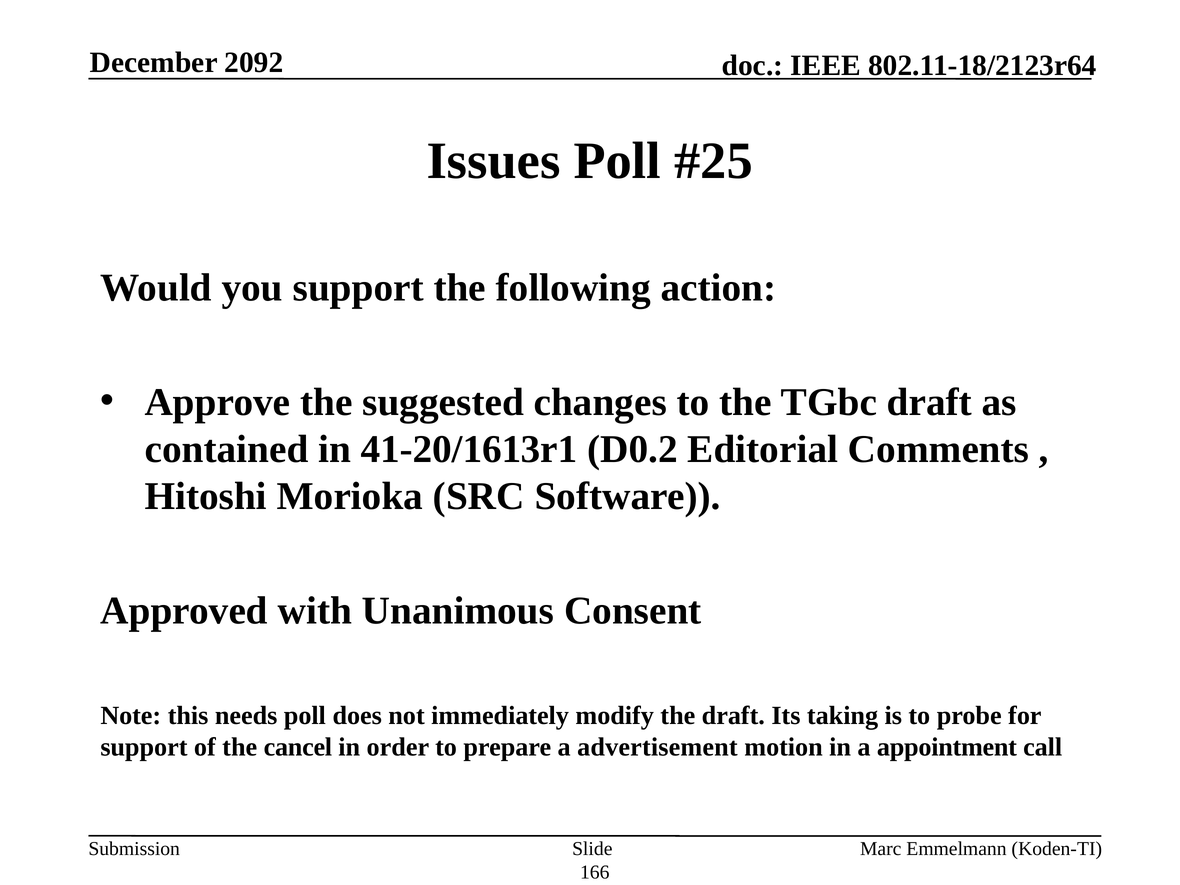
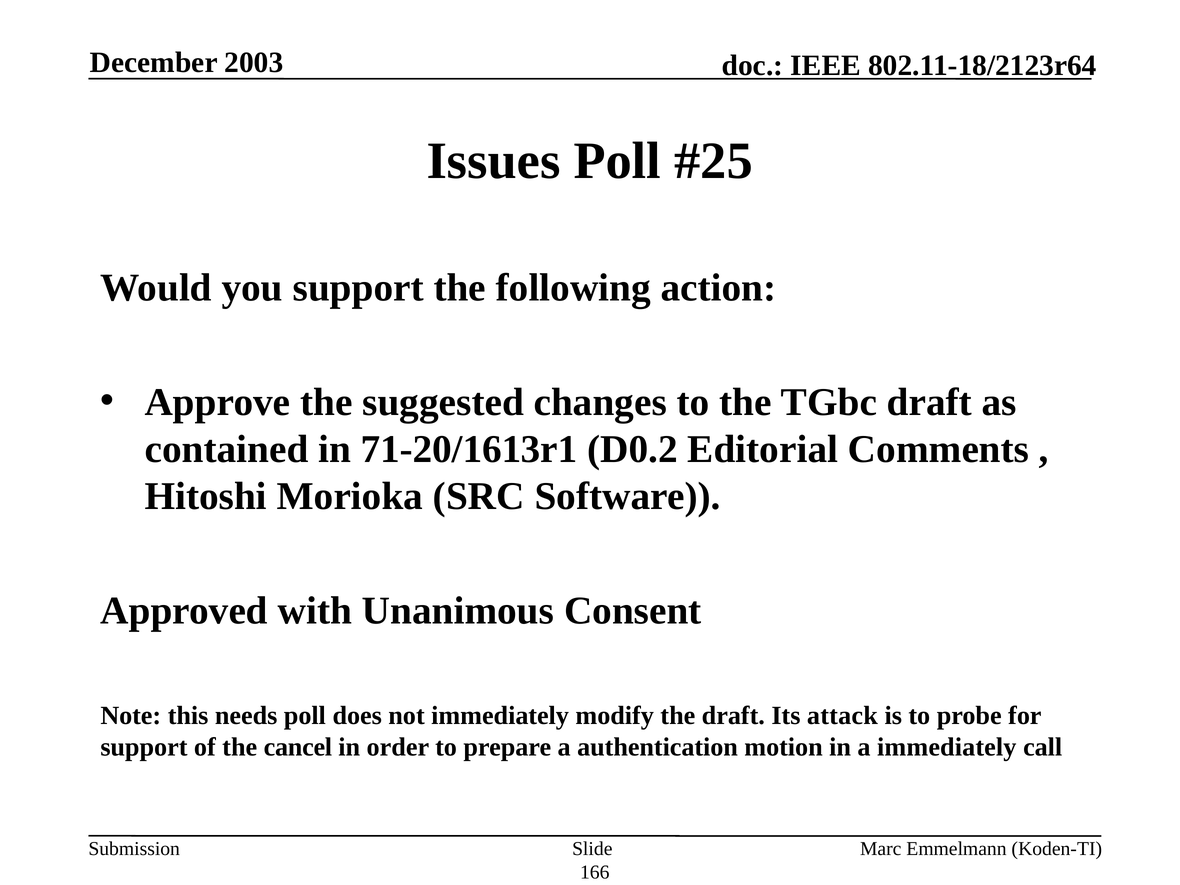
2092: 2092 -> 2003 (254, 63)
41-20/1613r1: 41-20/1613r1 -> 71-20/1613r1 (469, 449)
taking: taking -> attack (842, 716)
advertisement: advertisement -> authentication (658, 747)
a appointment: appointment -> immediately (947, 747)
